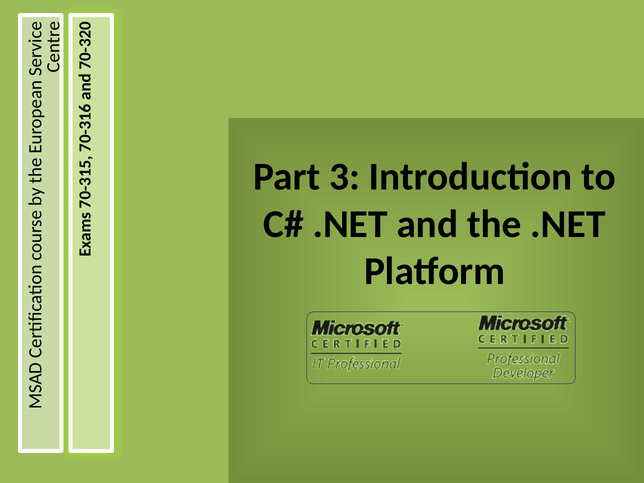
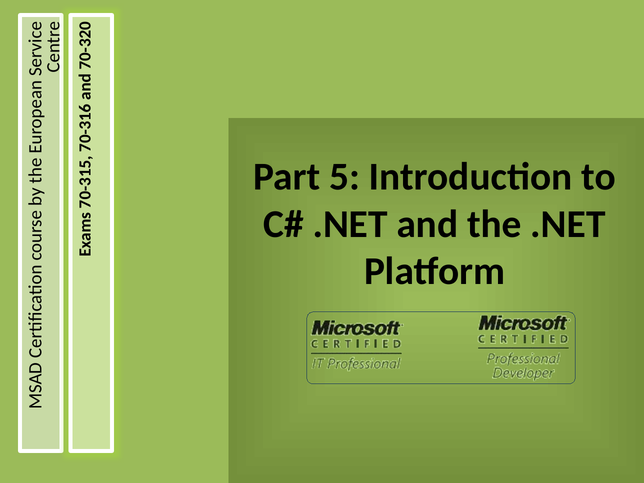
Part 3: 3 -> 5 (345, 177)
